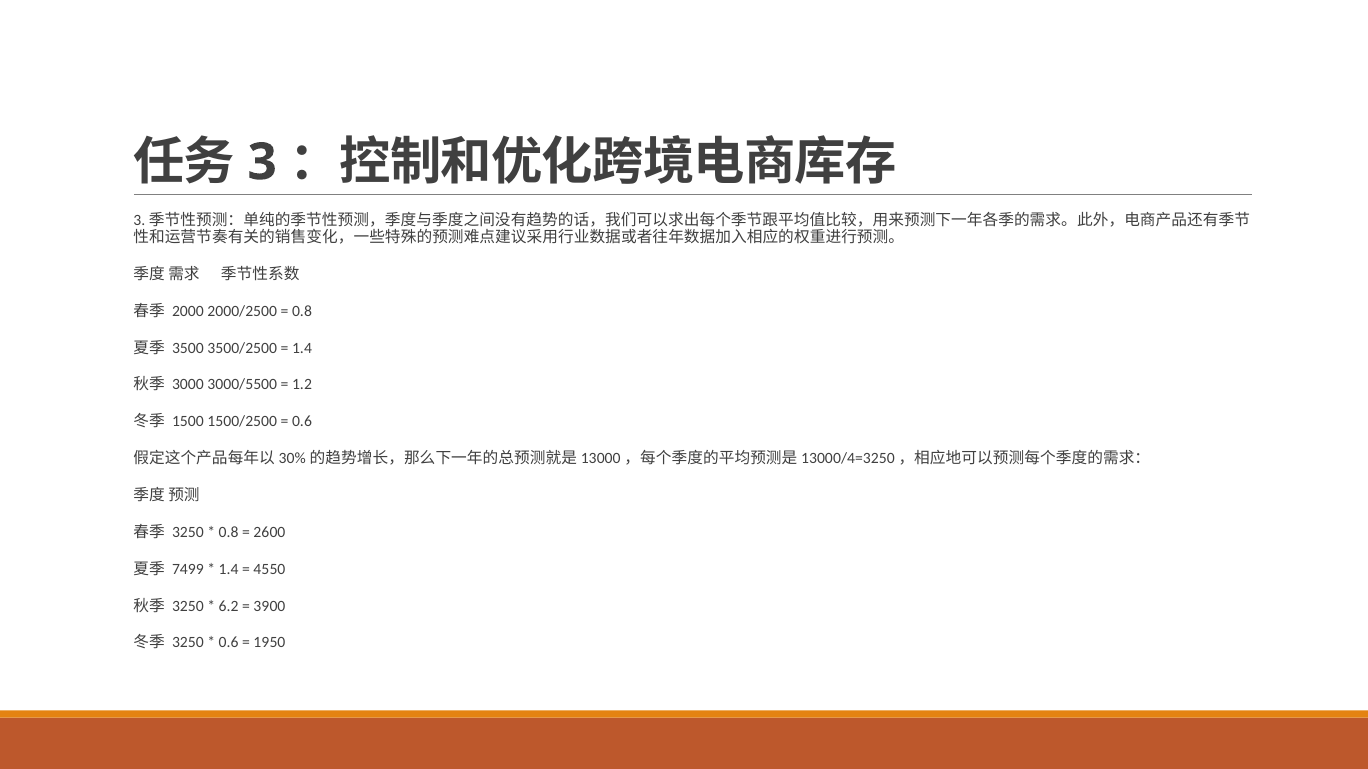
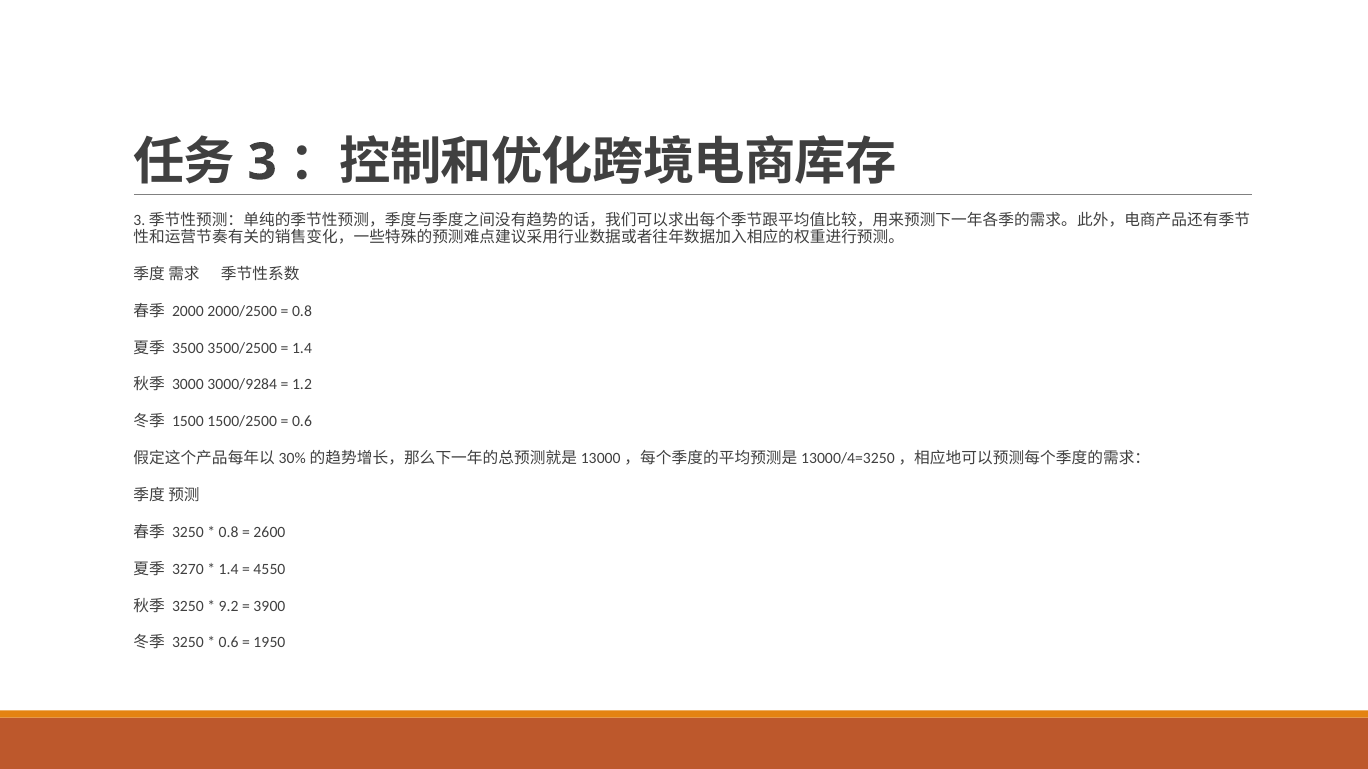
3000/5500: 3000/5500 -> 3000/9284 (242, 385)
7499: 7499 -> 3270 (188, 569)
6.2: 6.2 -> 9.2 (229, 606)
